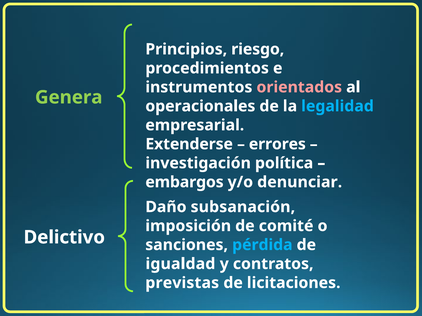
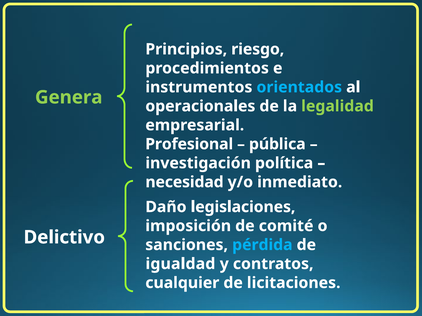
orientados colour: pink -> light blue (299, 87)
legalidad colour: light blue -> light green (338, 106)
Extenderse: Extenderse -> Profesional (189, 144)
errores: errores -> pública (277, 144)
embargos: embargos -> necesidad (184, 182)
denunciar: denunciar -> inmediato (300, 182)
subsanación: subsanación -> legislaciones (243, 207)
previstas: previstas -> cualquier (182, 283)
